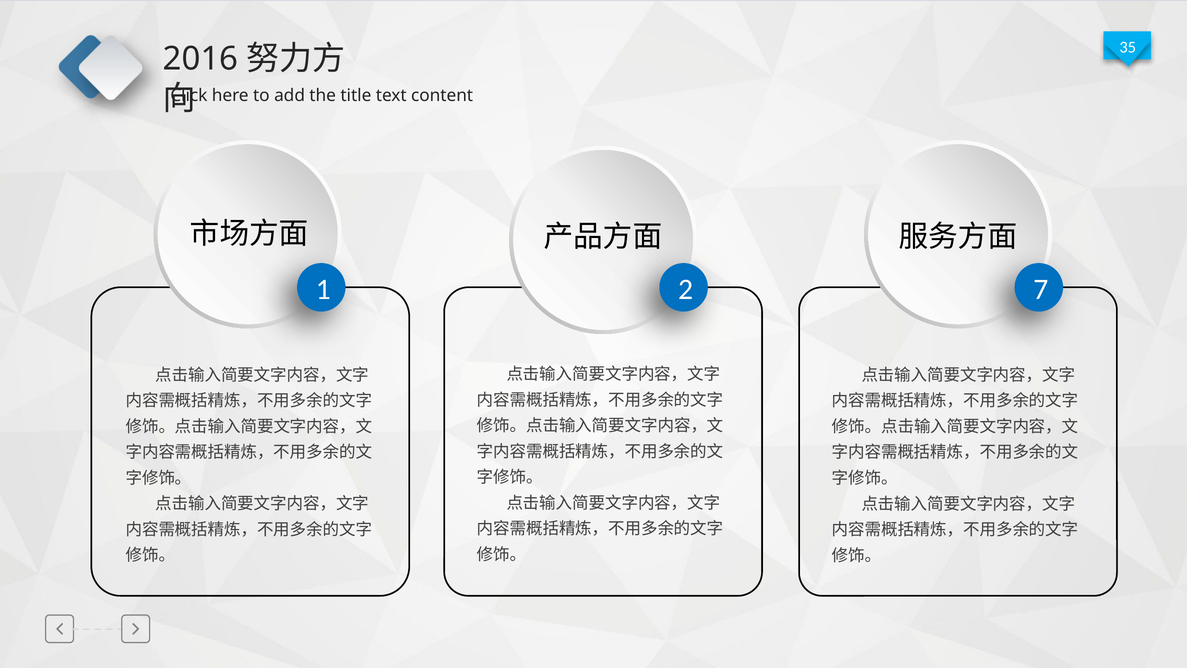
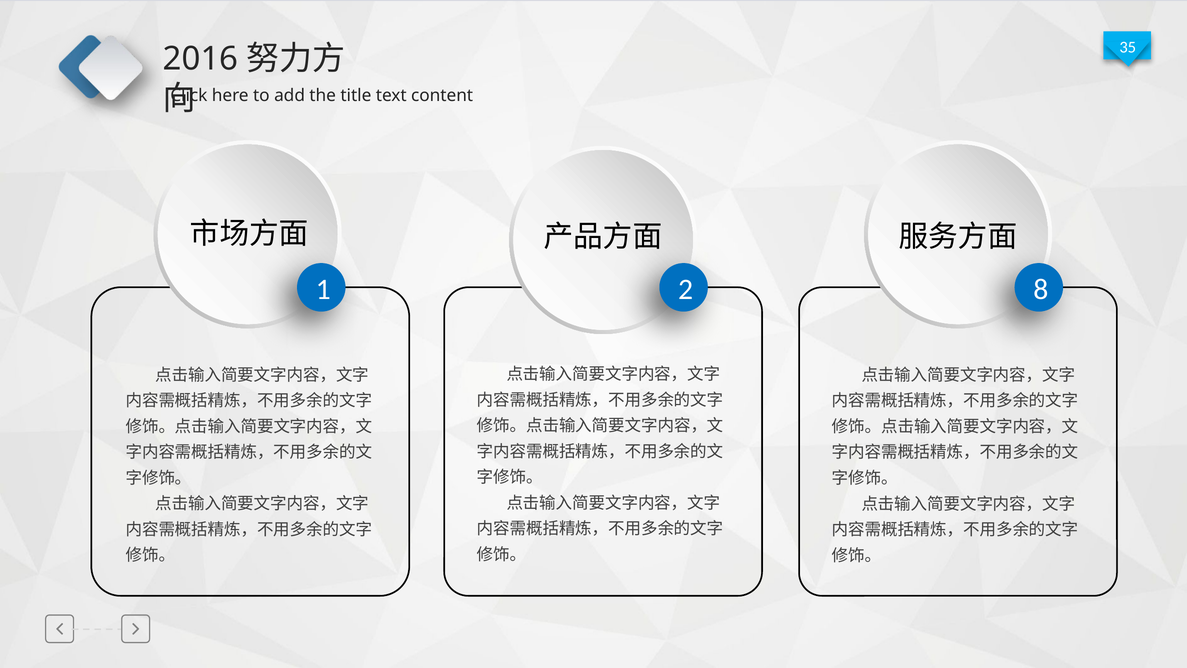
7: 7 -> 8 (1041, 289)
